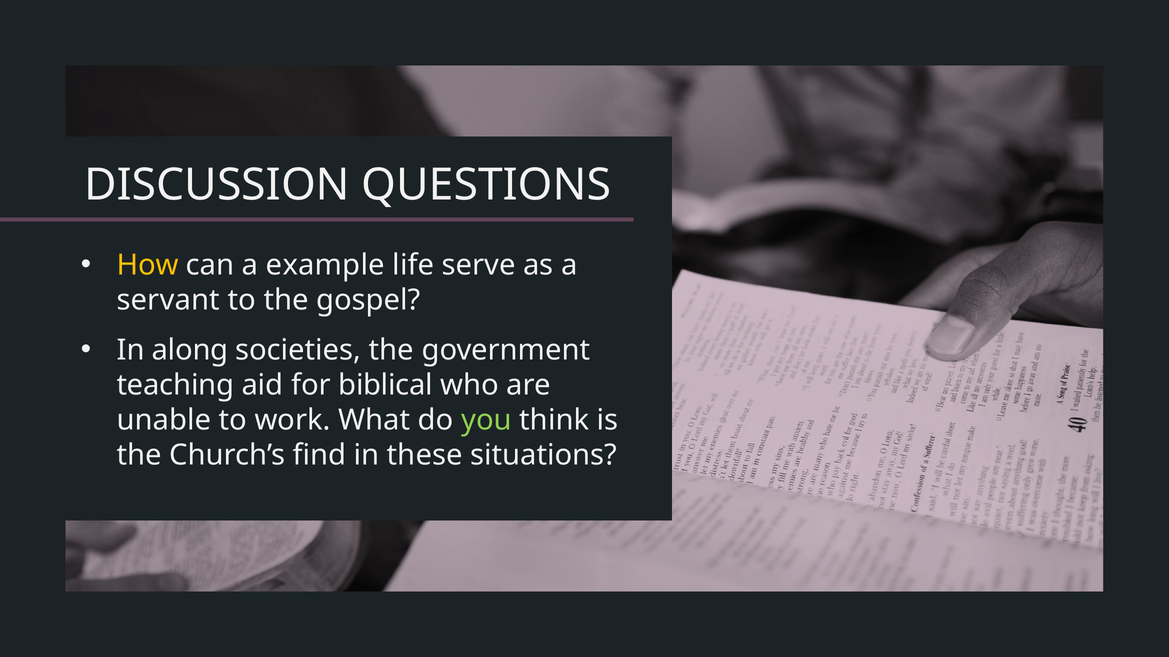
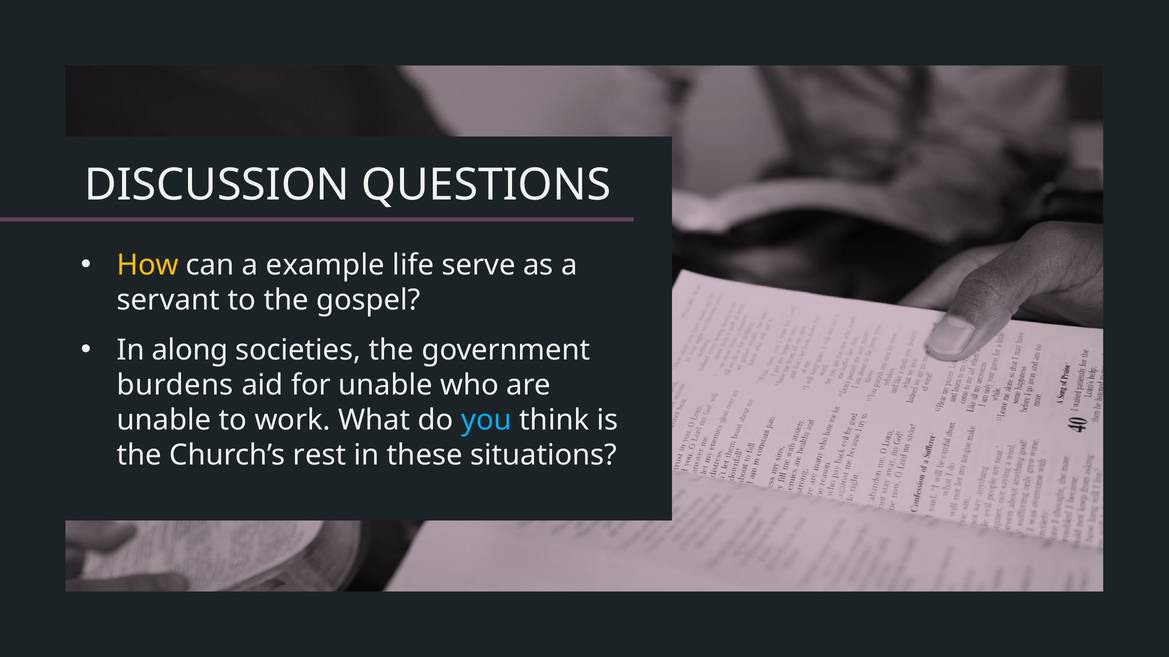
teaching: teaching -> burdens (175, 385)
for biblical: biblical -> unable (385, 385)
you colour: light green -> light blue (486, 420)
find: find -> rest (320, 455)
